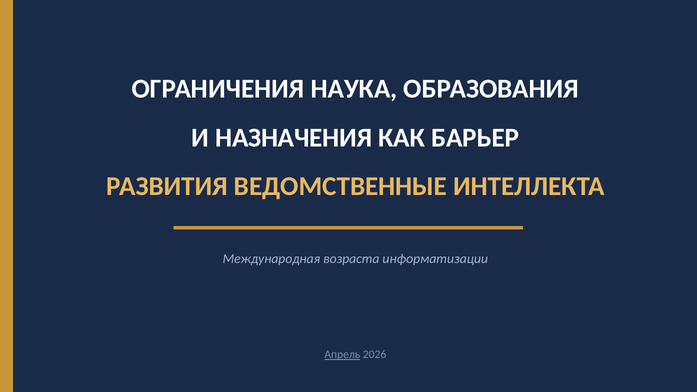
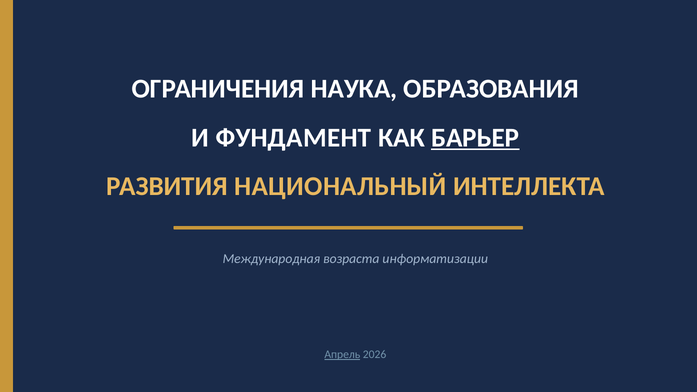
НАЗНАЧЕНИЯ: НАЗНАЧЕНИЯ -> ФУНДАМЕНТ (293, 138)
БАРЬЕР underline: none -> present (475, 138)
ВЕДОМСТВЕННЫЕ: ВЕДОМСТВЕННЫЕ -> НАЦИОНАЛЬНЫЙ (340, 187)
